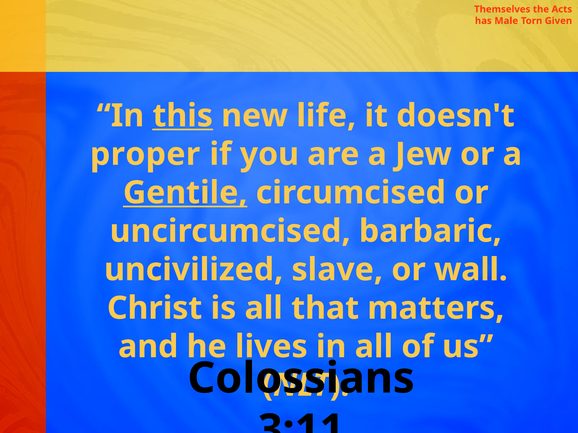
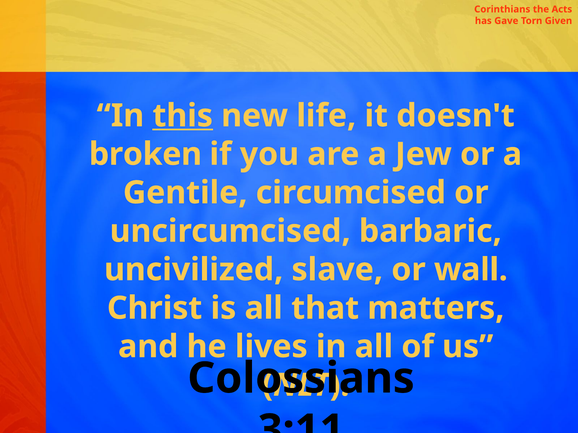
Themselves: Themselves -> Corinthians (502, 9)
Male: Male -> Gave (506, 21)
proper: proper -> broken (145, 154)
Gentile underline: present -> none (185, 193)
